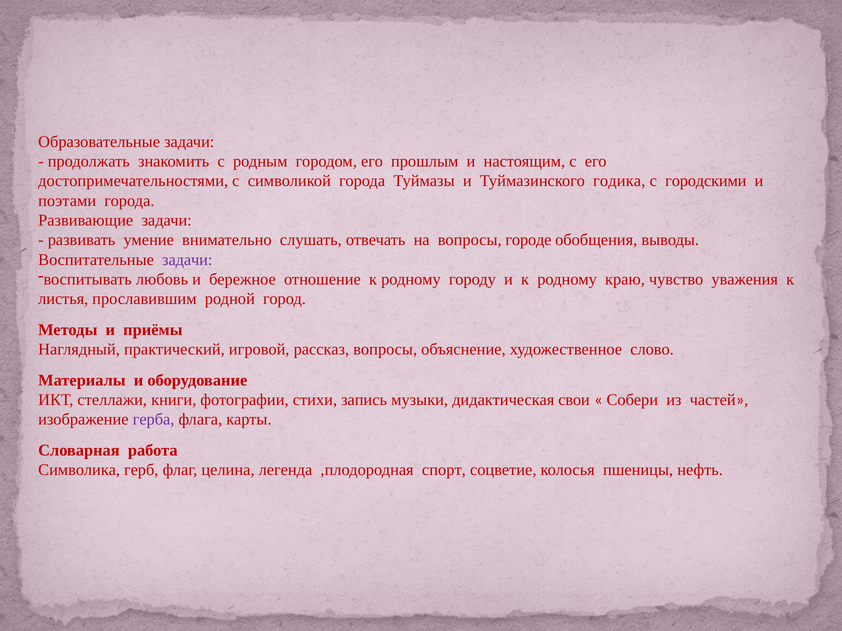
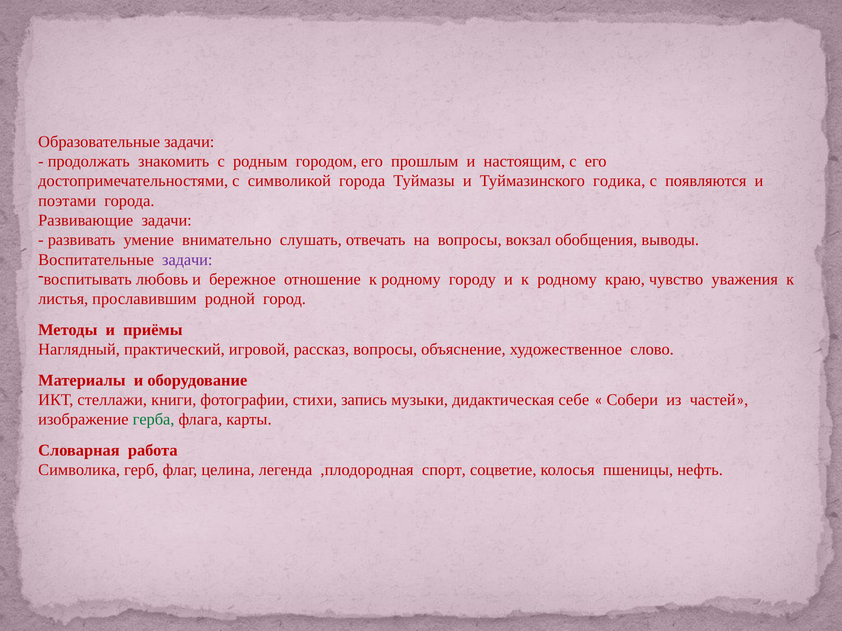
городскими: городскими -> появляются (706, 181)
городе: городе -> вокзал (528, 240)
свои: свои -> себе (574, 400)
герба colour: purple -> green (154, 420)
